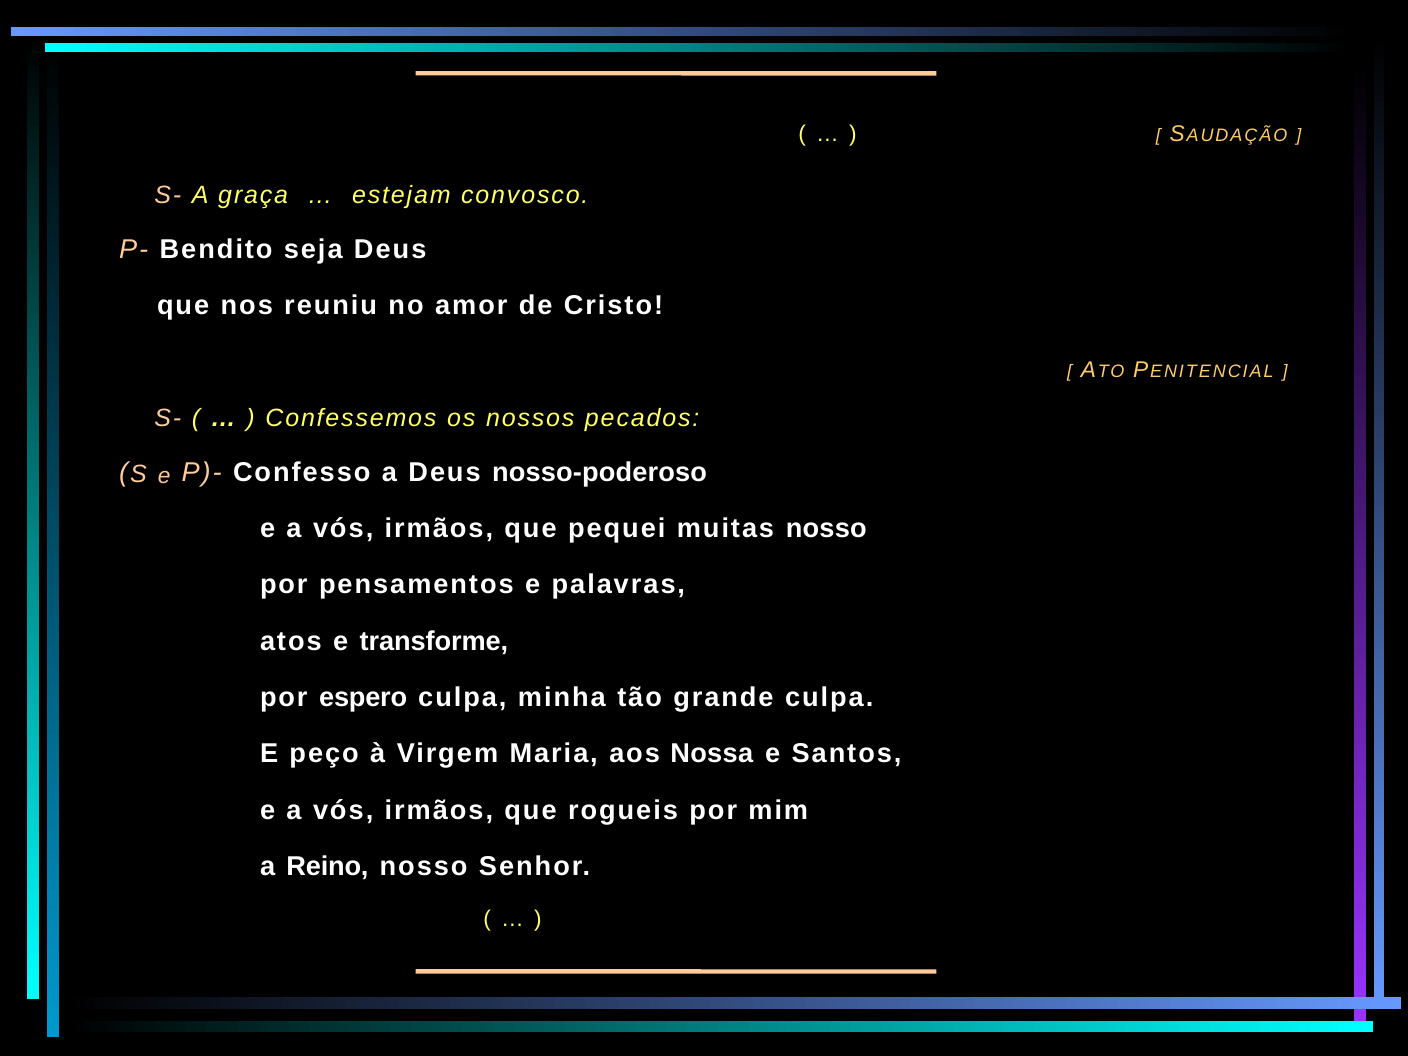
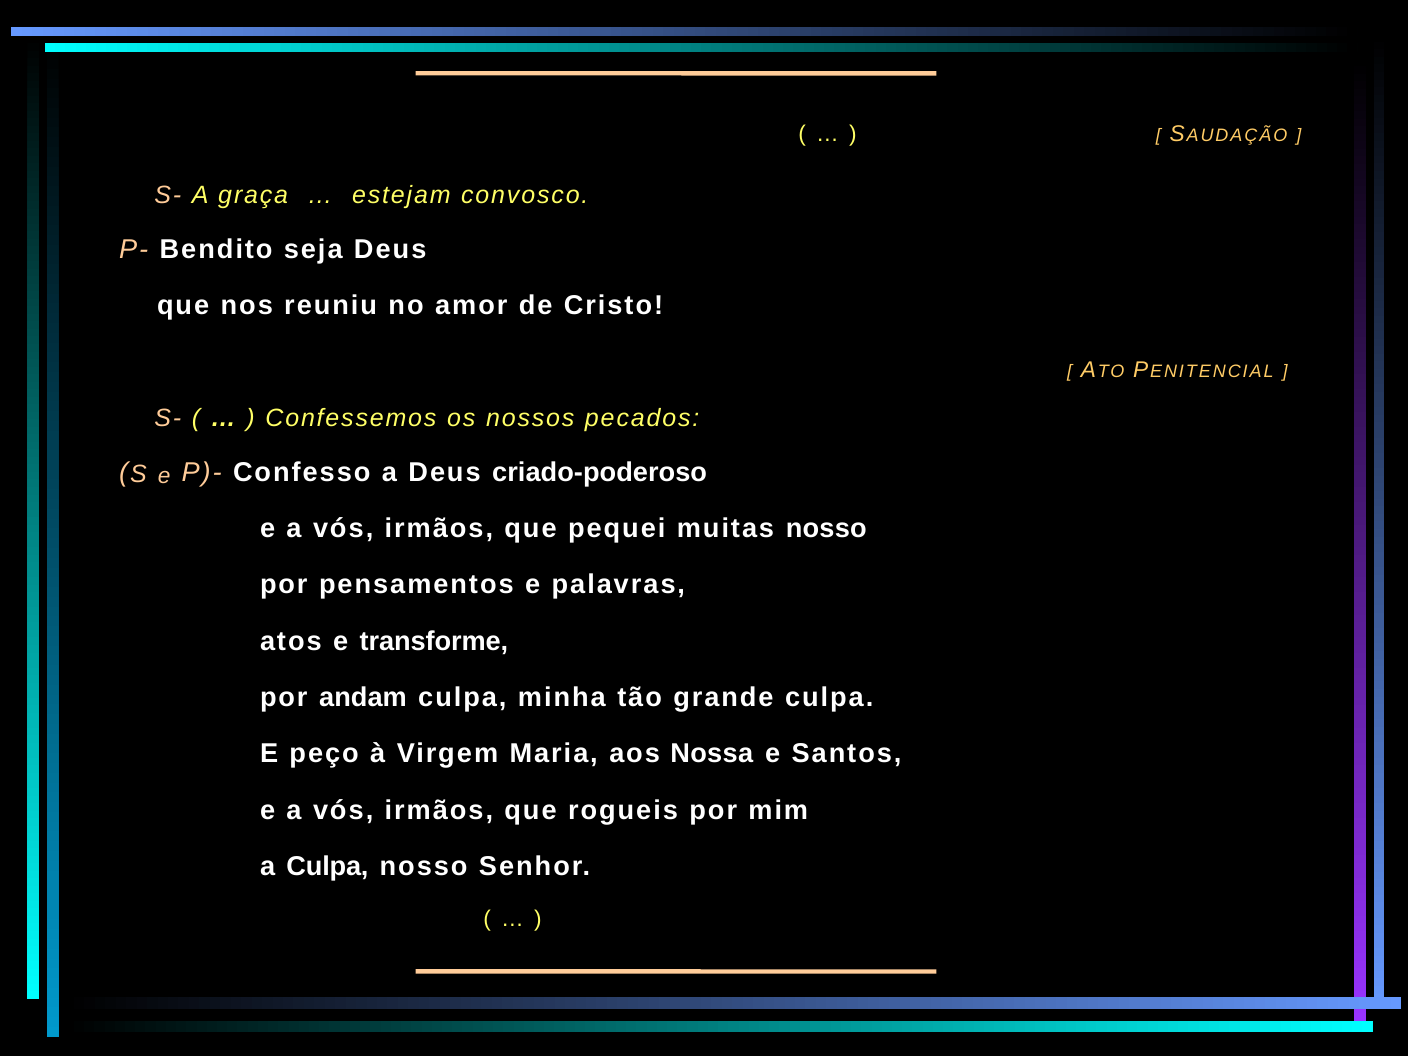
nosso-poderoso: nosso-poderoso -> criado-poderoso (600, 472)
espero: espero -> andam (363, 697)
a Reino: Reino -> Culpa (327, 866)
